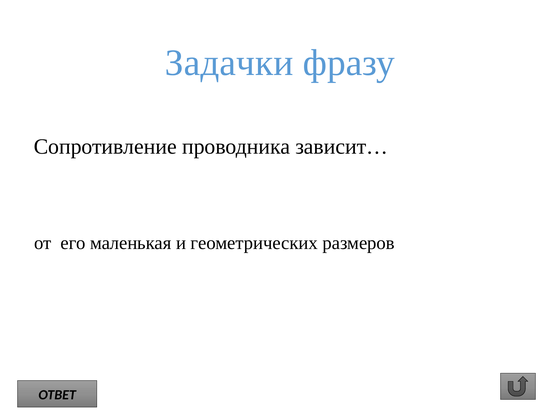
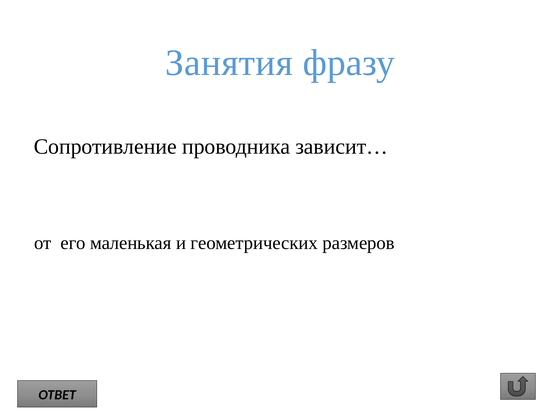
Задачки: Задачки -> Занятия (229, 63)
